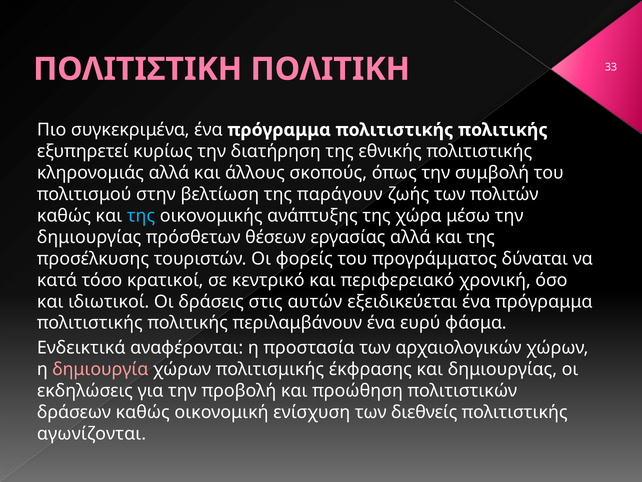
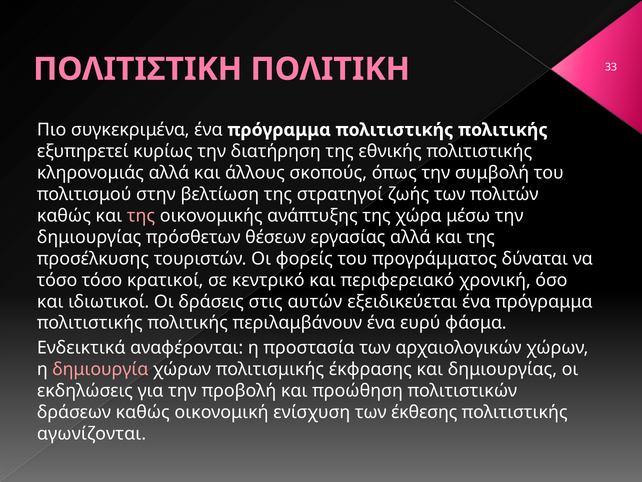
παράγουν: παράγουν -> στρατηγοί (340, 194)
της colour: light blue -> pink (141, 216)
κατά: κατά -> τόσο (57, 280)
διεθνείς: διεθνείς -> έκθεσης (424, 412)
